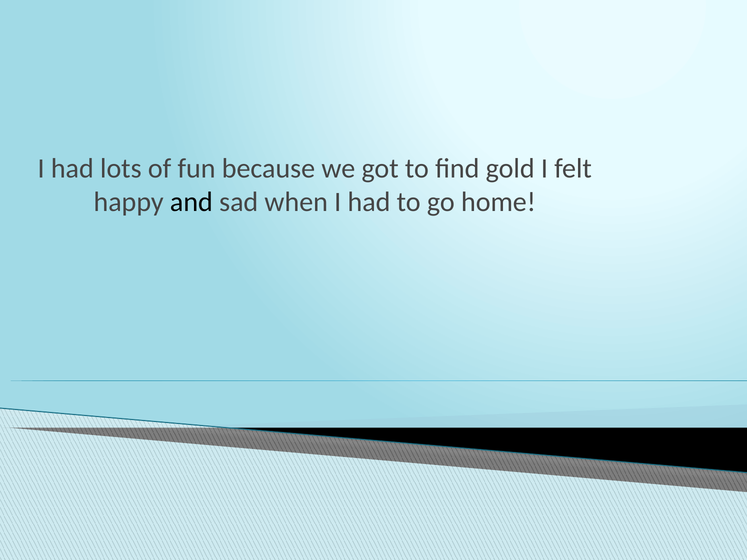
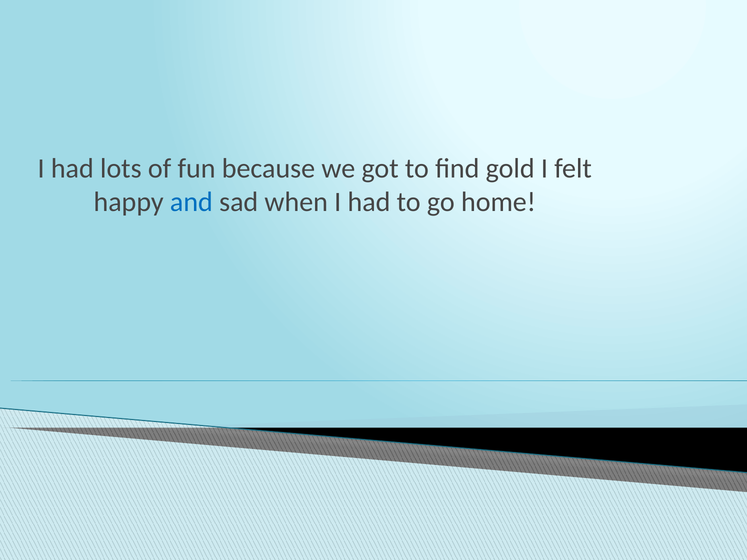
and colour: black -> blue (191, 202)
